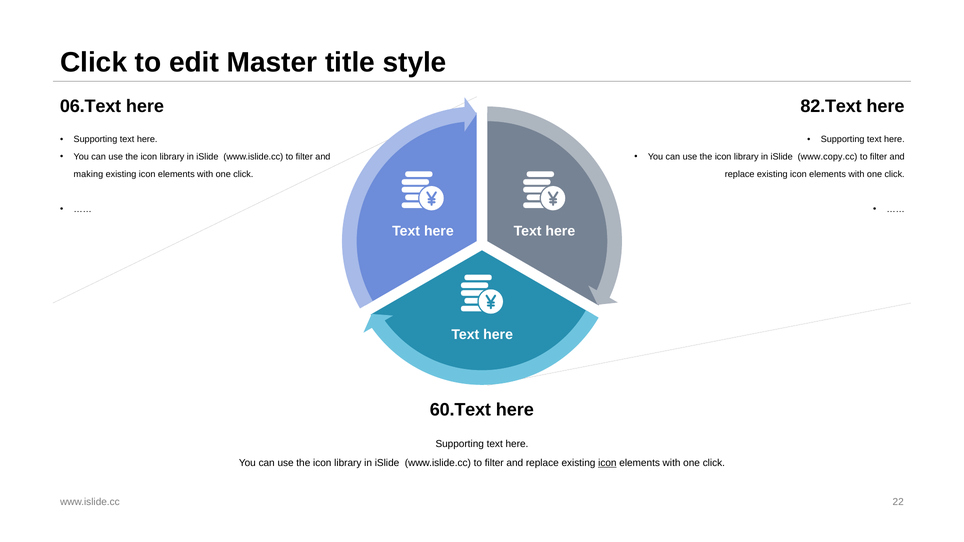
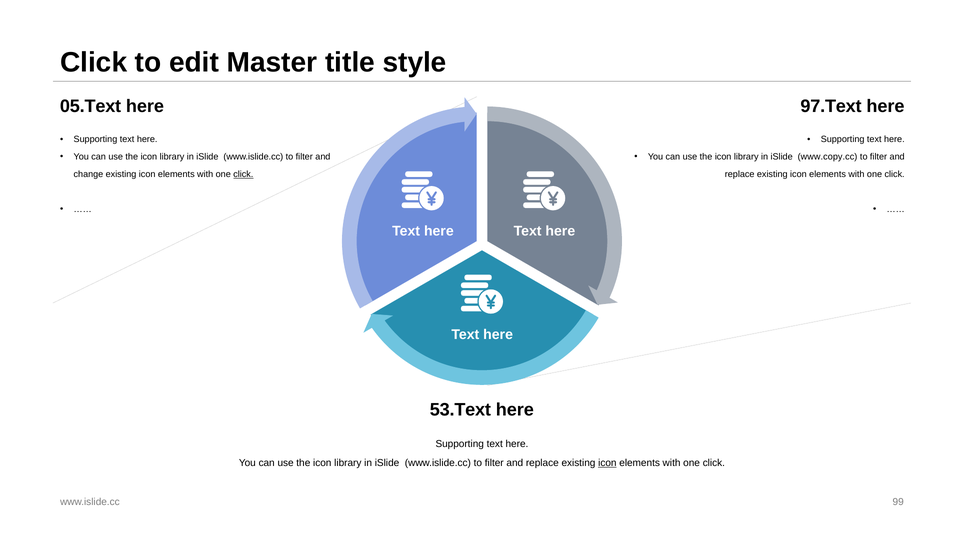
06.Text: 06.Text -> 05.Text (91, 106)
82.Text: 82.Text -> 97.Text (831, 106)
making: making -> change (88, 174)
click underline: none -> present (243, 174)
60.Text: 60.Text -> 53.Text (460, 410)
22: 22 -> 99 (898, 502)
